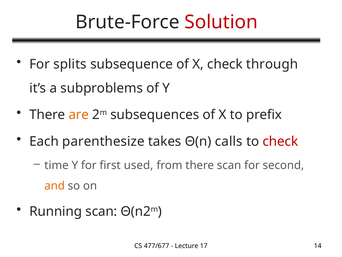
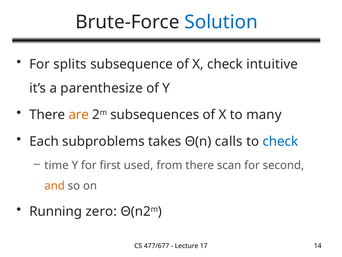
Solution colour: red -> blue (221, 22)
through: through -> intuitive (272, 64)
subproblems: subproblems -> parenthesize (102, 88)
prefix: prefix -> many (264, 115)
parenthesize: parenthesize -> subproblems (103, 141)
check colour: red -> blue (280, 141)
Running scan: scan -> zero (101, 211)
